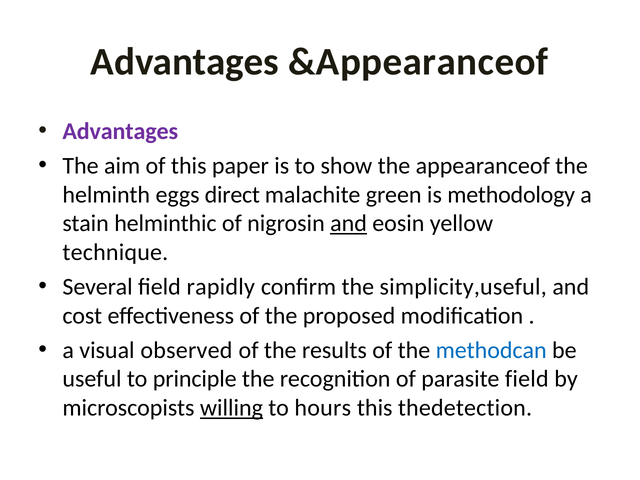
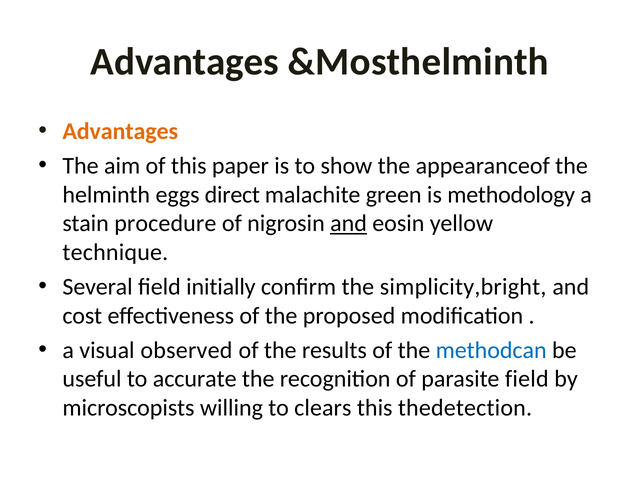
&Appearanceof: &Appearanceof -> &Mosthelminth (418, 62)
Advantages colour: purple -> orange (120, 131)
helminthic: helminthic -> procedure (165, 223)
rapidly: rapidly -> initially (221, 287)
simplicity,useful: simplicity,useful -> simplicity,bright (463, 287)
principle: principle -> accurate (195, 379)
willing underline: present -> none (231, 408)
hours: hours -> clears (323, 408)
